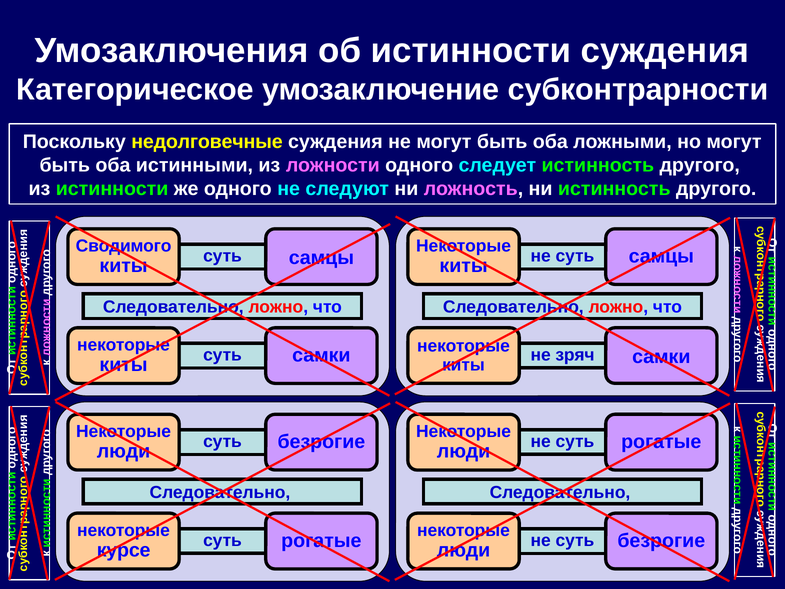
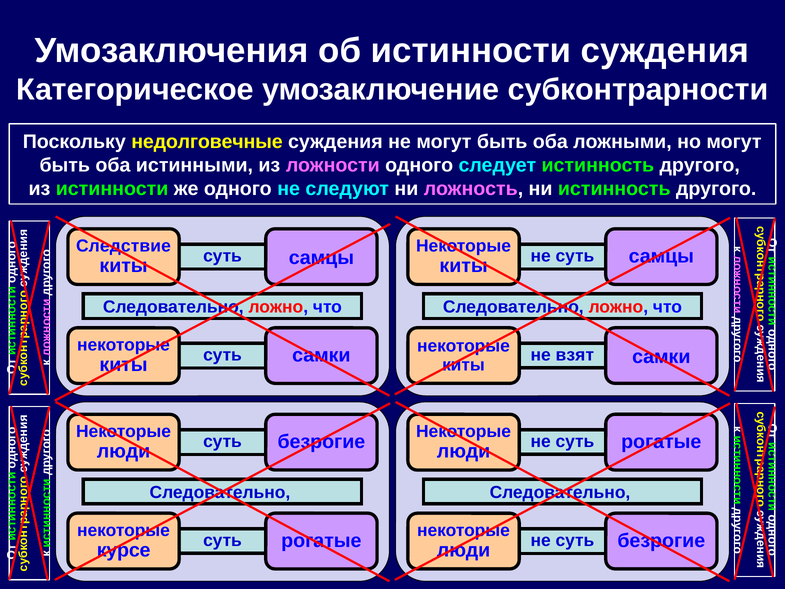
Сводимого: Сводимого -> Следствие (123, 246)
зряч: зряч -> взят (575, 355)
